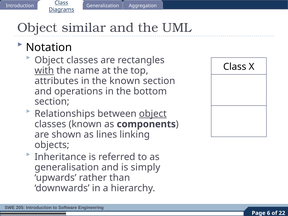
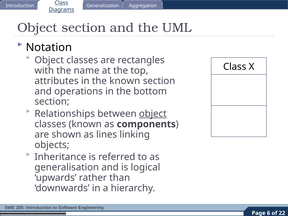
Object similar: similar -> section (84, 28)
with underline: present -> none (44, 71)
simply: simply -> logical (145, 167)
